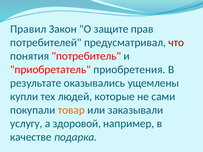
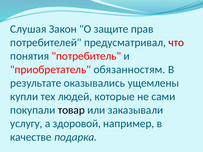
Правил: Правил -> Слушая (28, 29)
приобретения: приобретения -> обязанностям (129, 70)
товар colour: orange -> black (71, 110)
